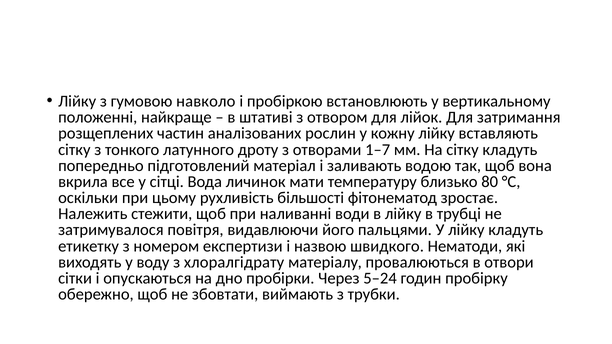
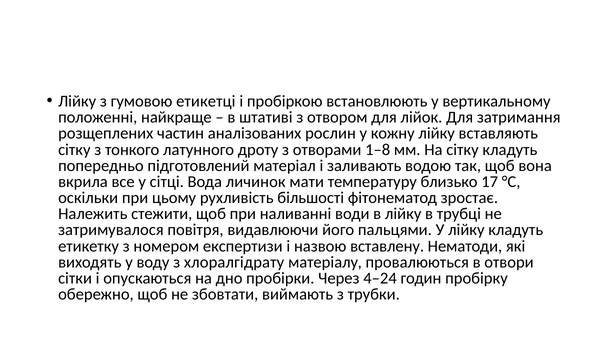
навколо: навколо -> етикетці (206, 101)
1–7: 1–7 -> 1–8 (378, 150)
80: 80 -> 17 (490, 182)
швидкого: швидкого -> вставлену (387, 246)
5–24: 5–24 -> 4–24 (380, 278)
